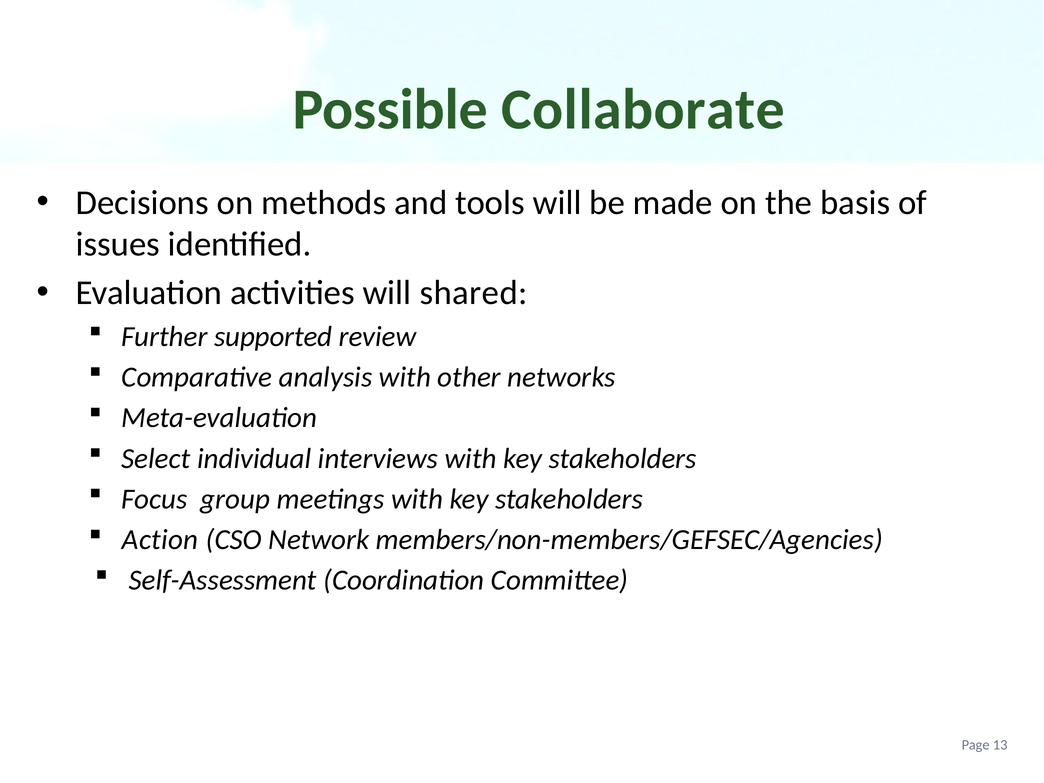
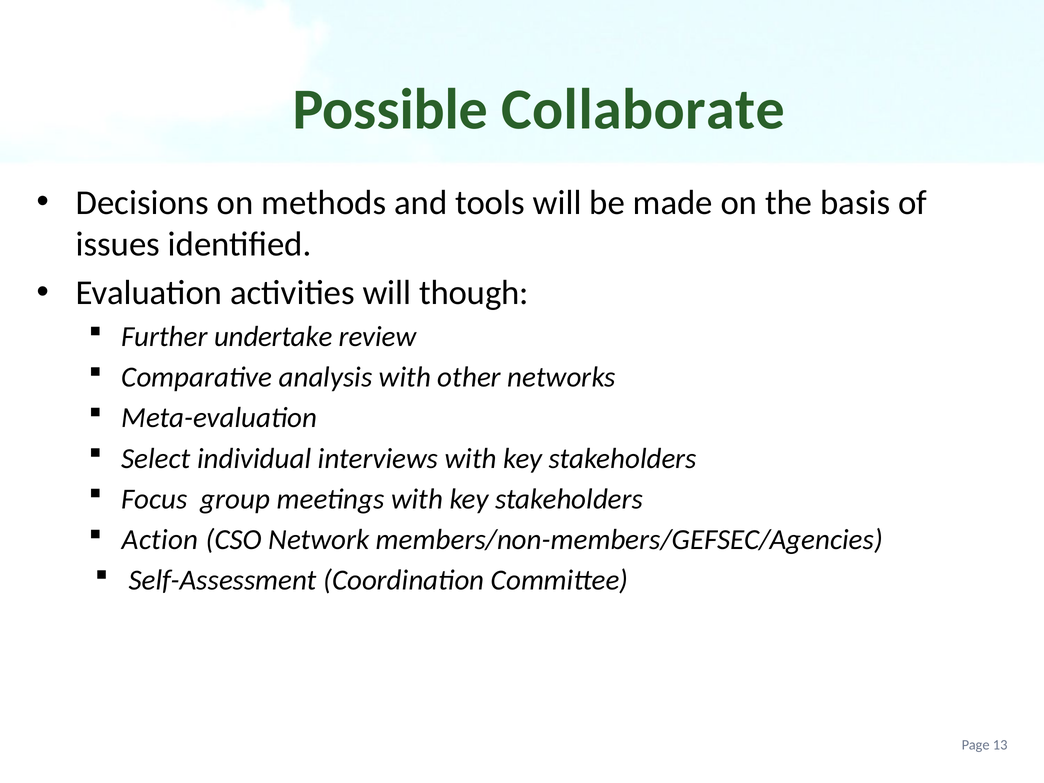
shared: shared -> though (474, 293)
supported: supported -> undertake (273, 337)
